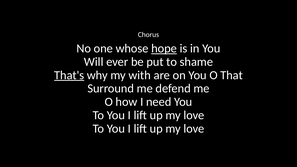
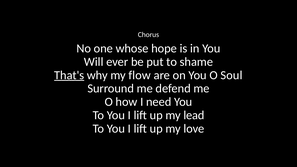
hope underline: present -> none (164, 48)
with: with -> flow (140, 75)
That: That -> Soul (231, 75)
love: love -> lead (194, 115)
